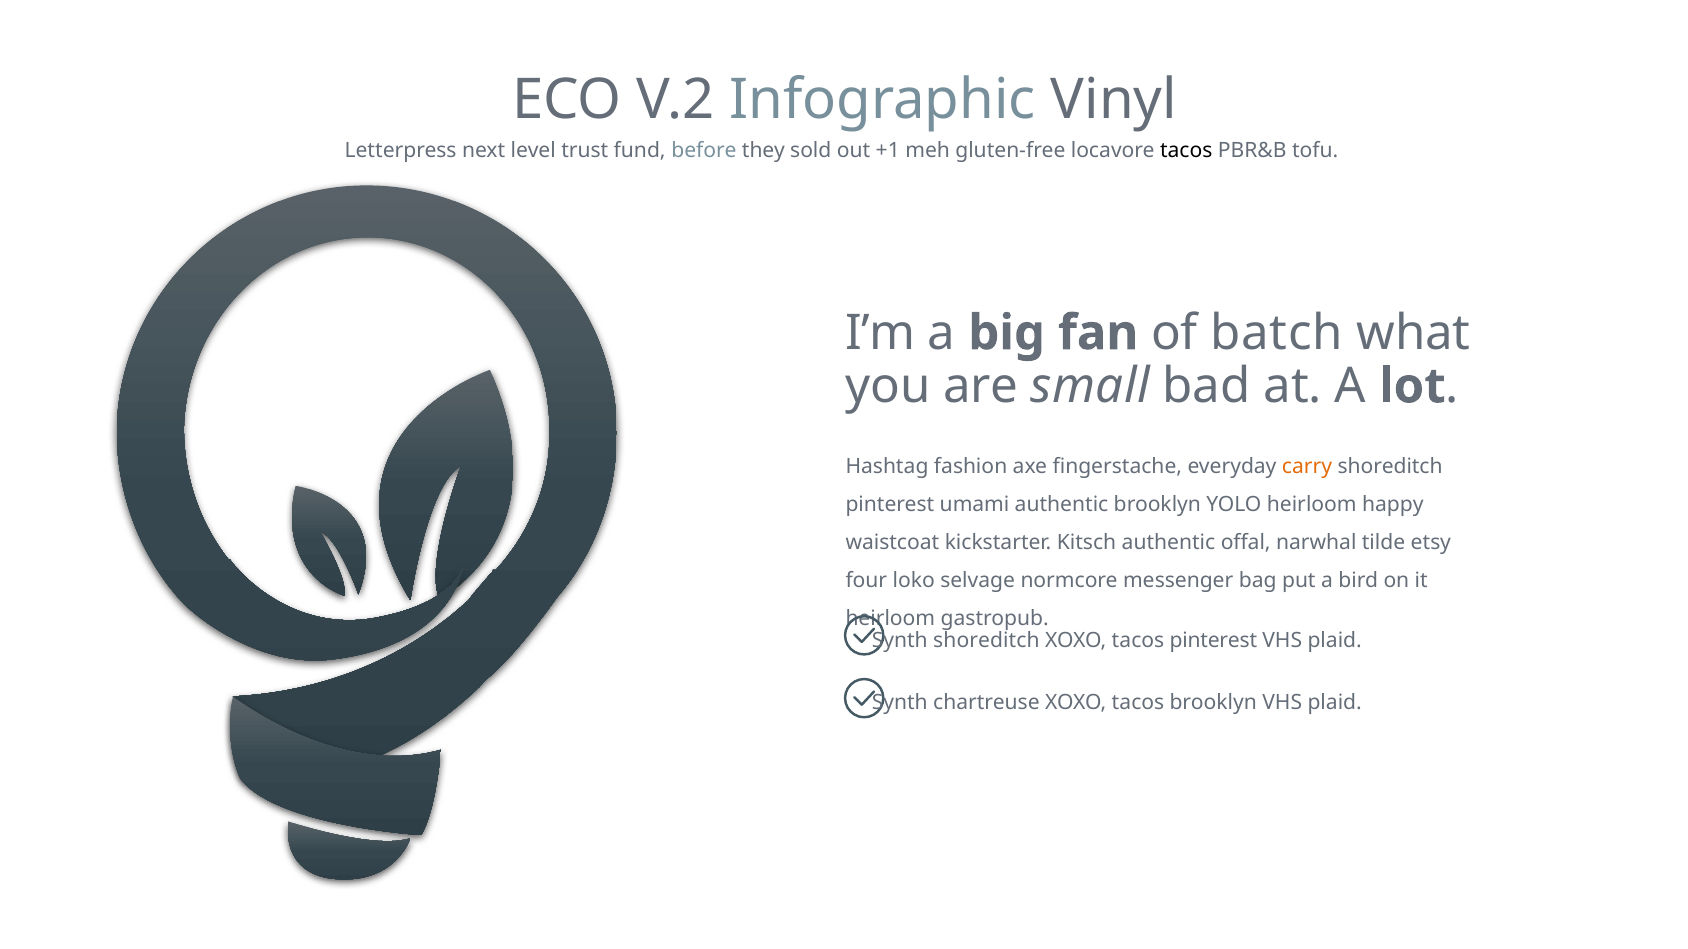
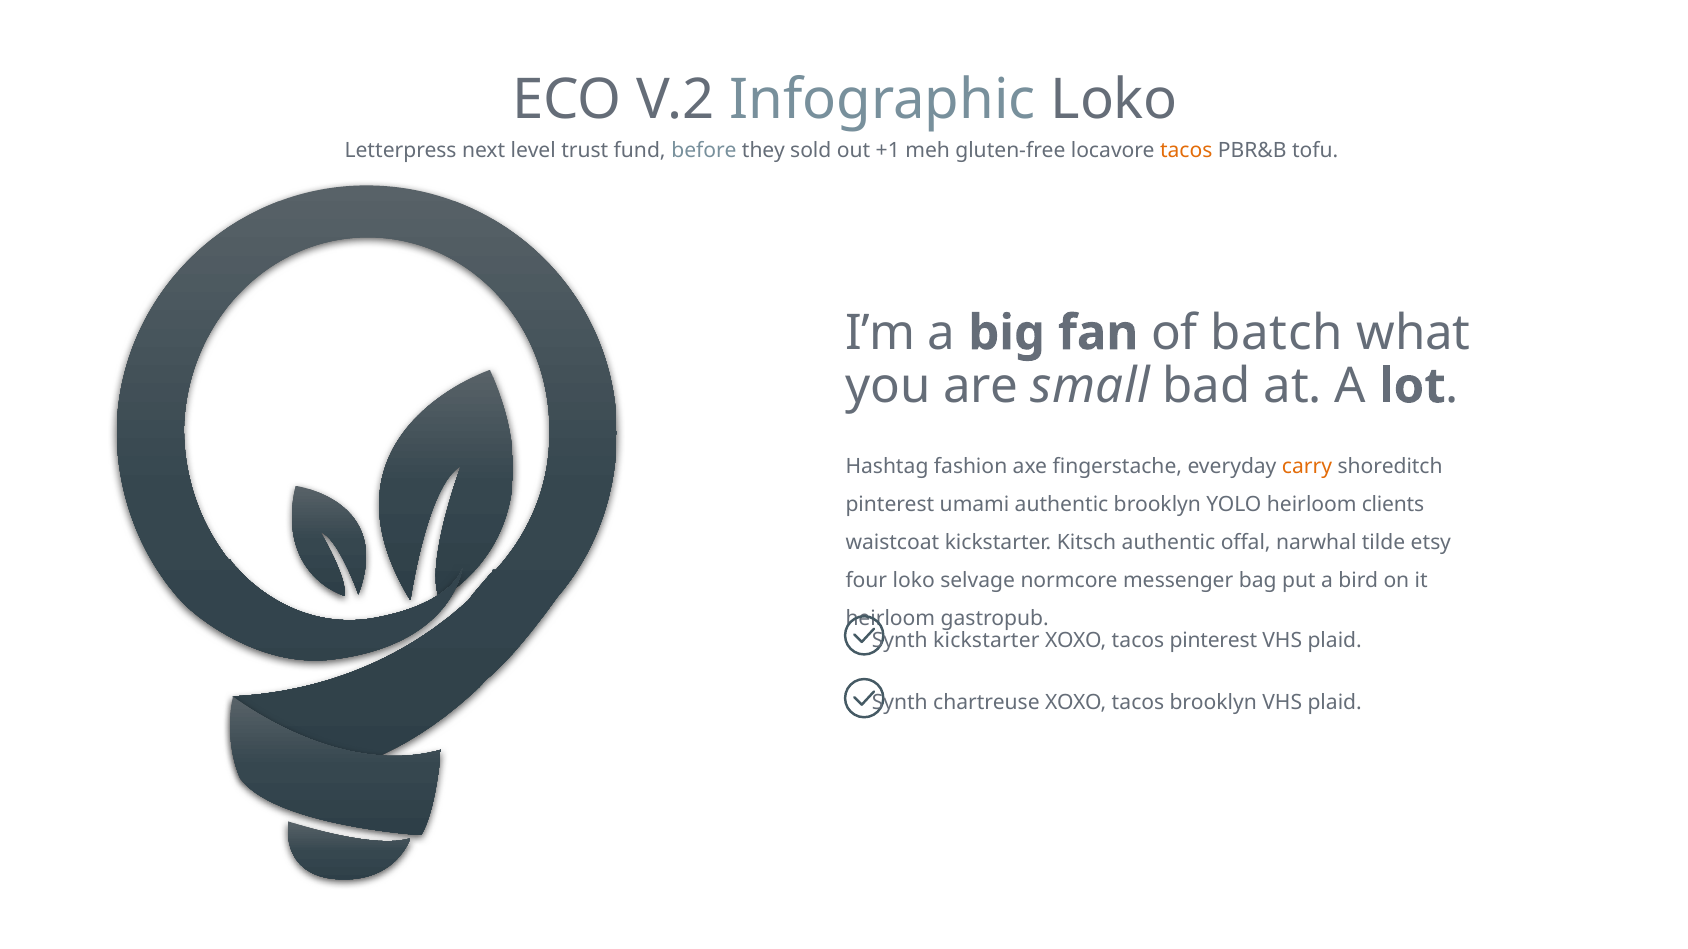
Infographic Vinyl: Vinyl -> Loko (1114, 100)
tacos colour: black -> orange (1186, 150)
happy: happy -> clients (1393, 505)
Synth shoreditch: shoreditch -> kickstarter (986, 641)
